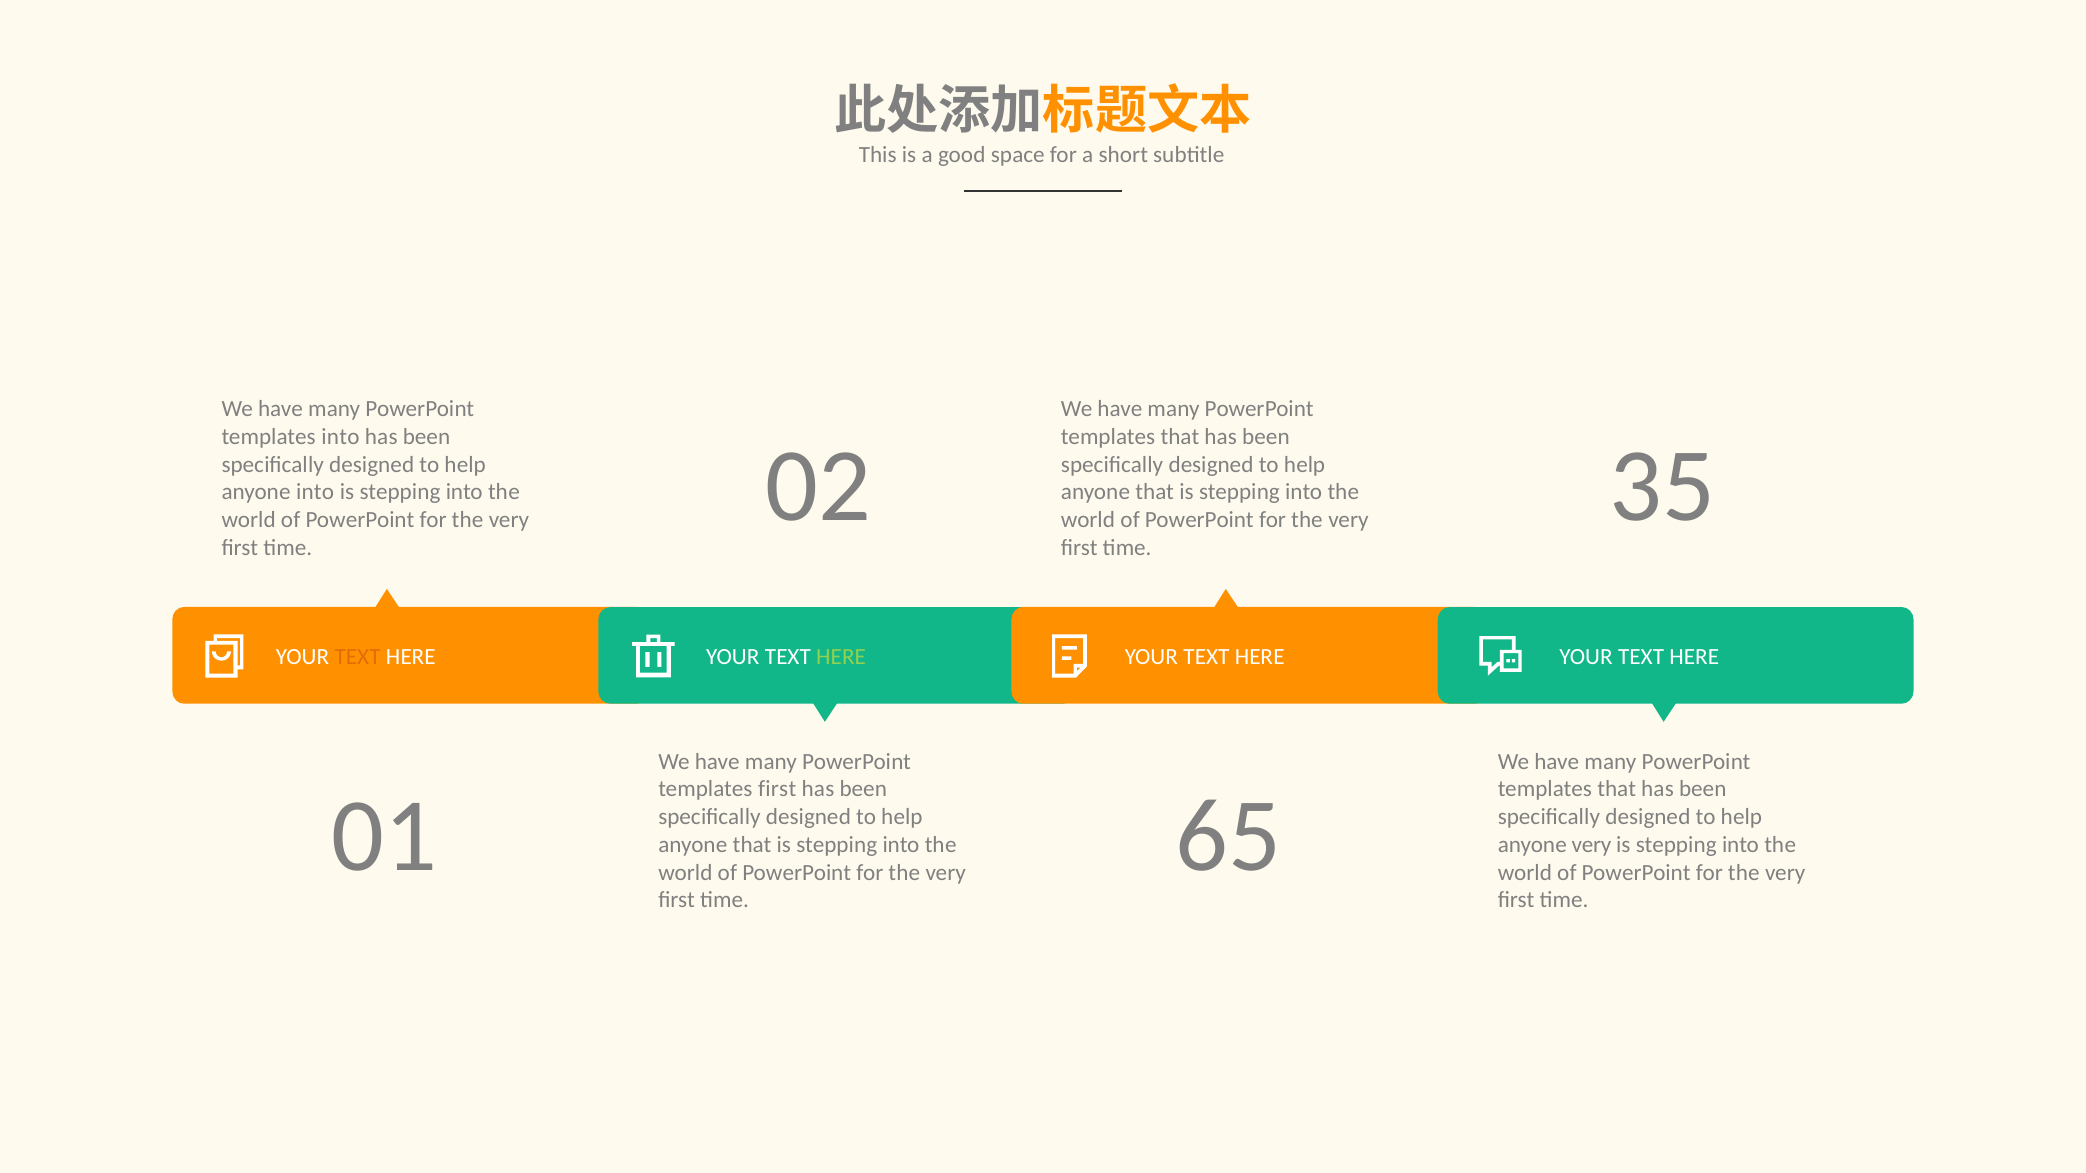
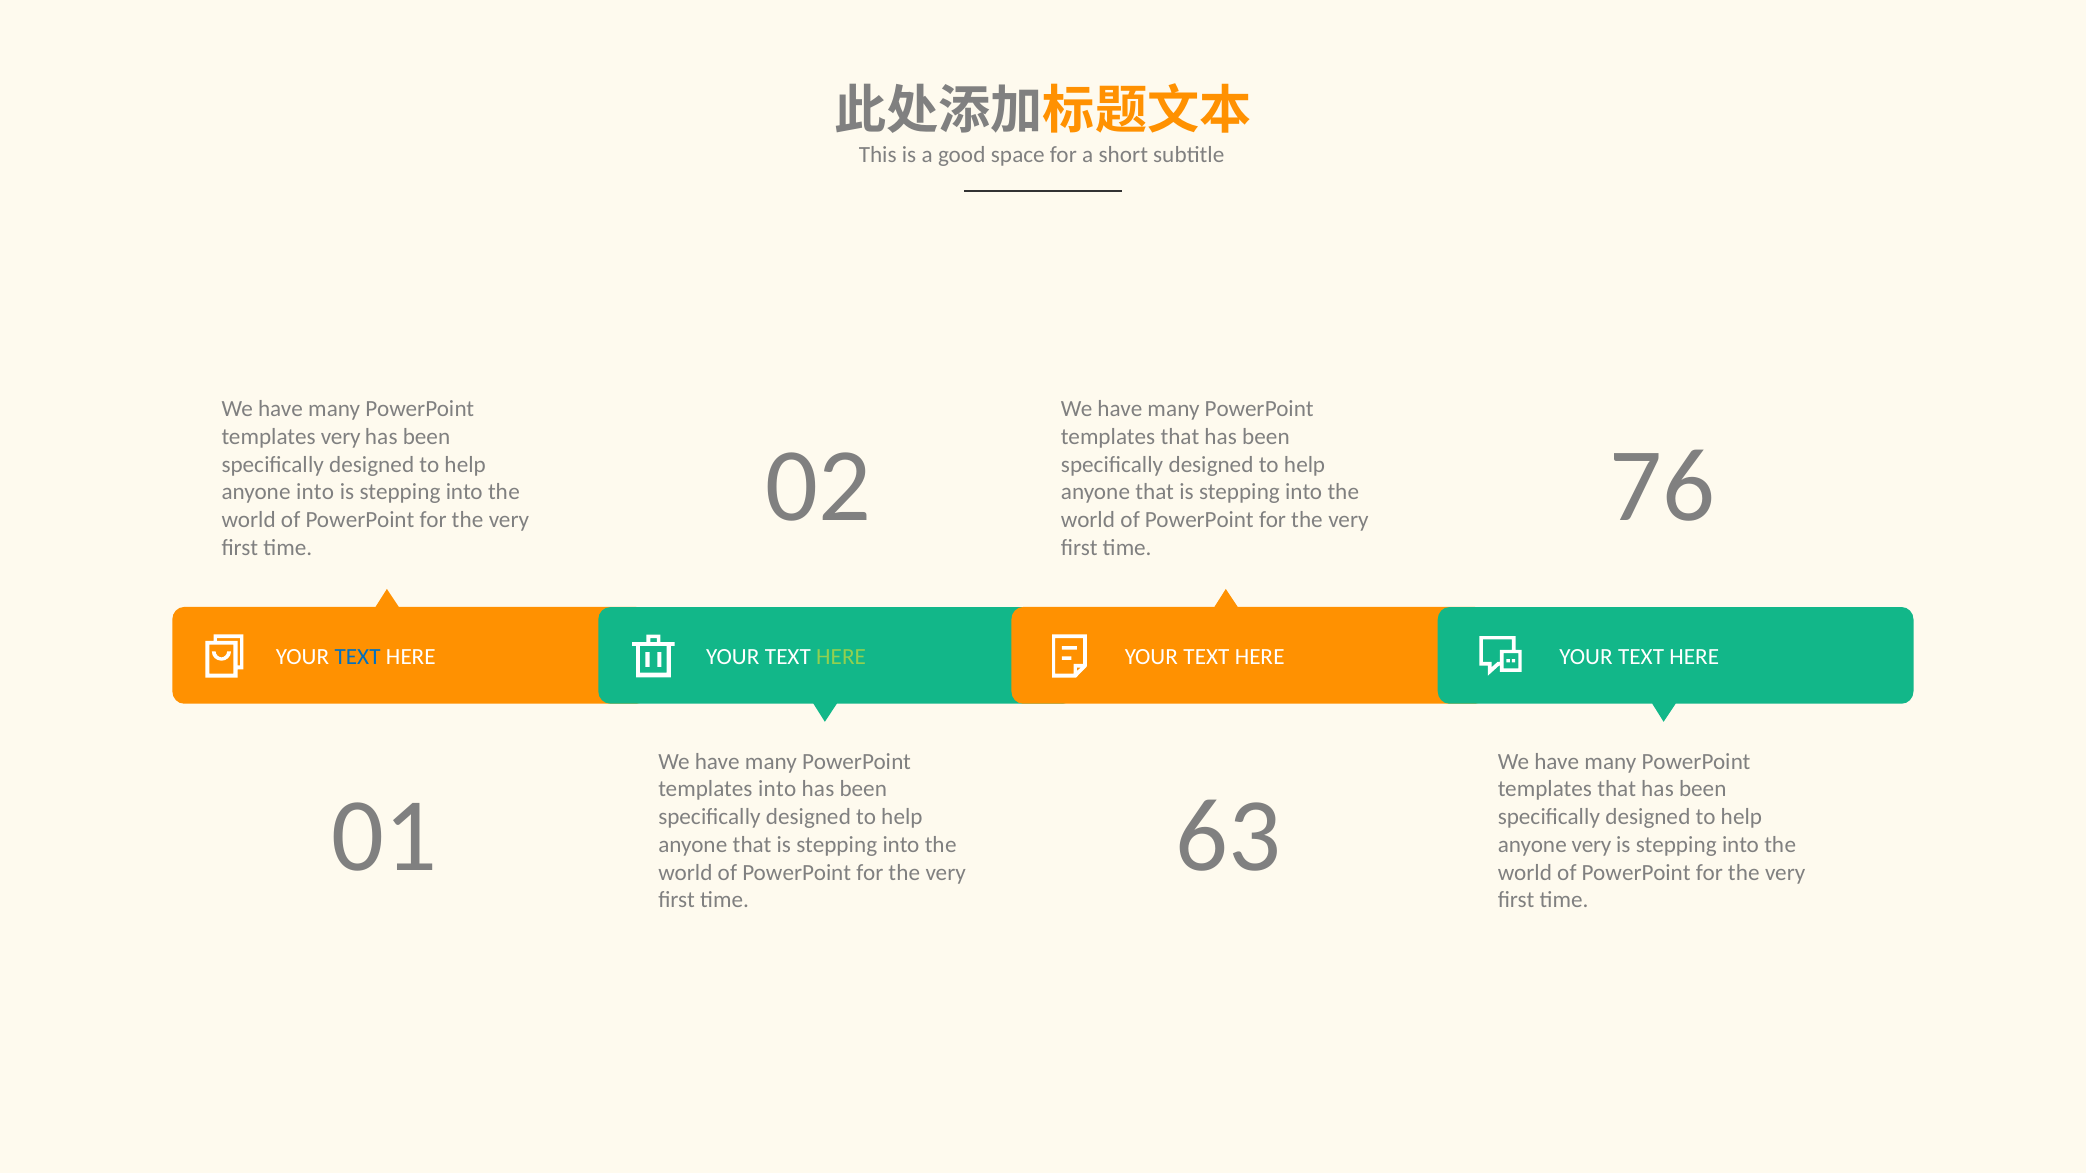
templates into: into -> very (341, 437)
35: 35 -> 76 (1663, 487)
TEXT colour: orange -> blue (358, 657)
templates first: first -> into (777, 790)
65: 65 -> 63 (1228, 837)
